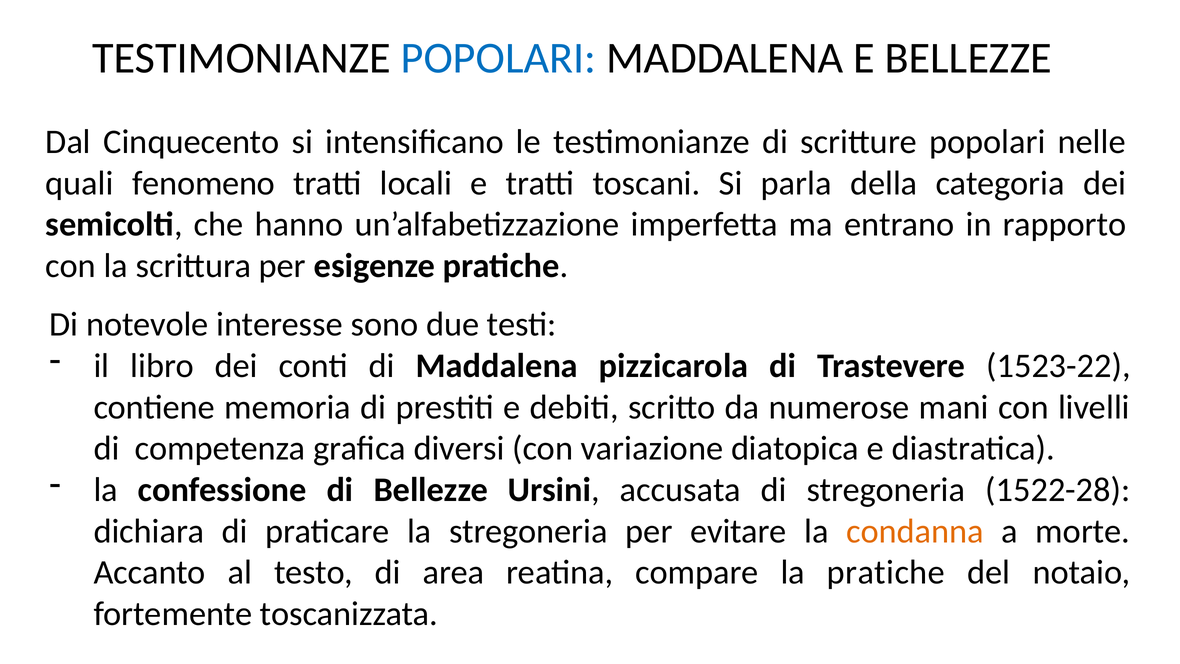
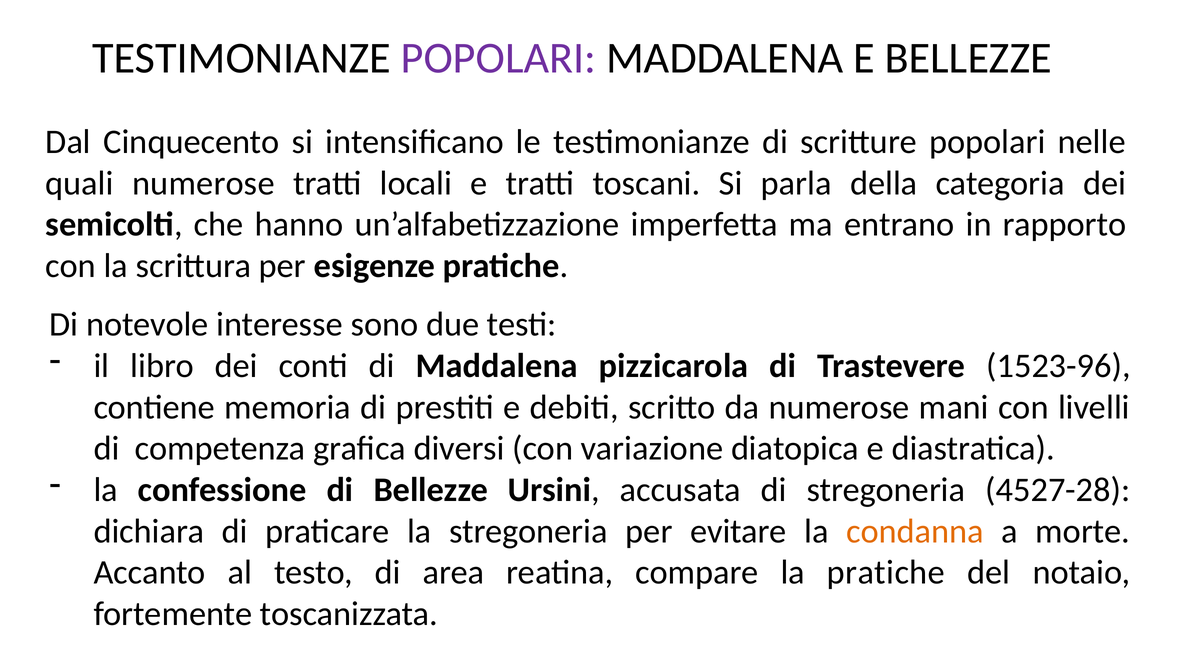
POPOLARI colour: blue -> purple (498, 58)
quali fenomeno: fenomeno -> numerose (203, 183)
1523-22: 1523-22 -> 1523-96 (1059, 366)
1522-28: 1522-28 -> 4527-28 (1058, 490)
